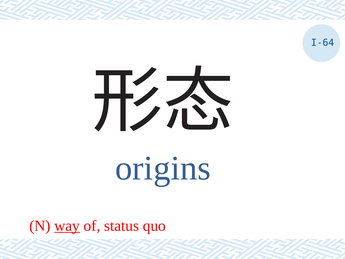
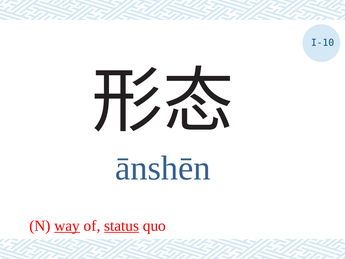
I-64: I-64 -> I-10 (323, 43)
origins: origins -> ānshēn (163, 168)
status underline: none -> present (122, 226)
